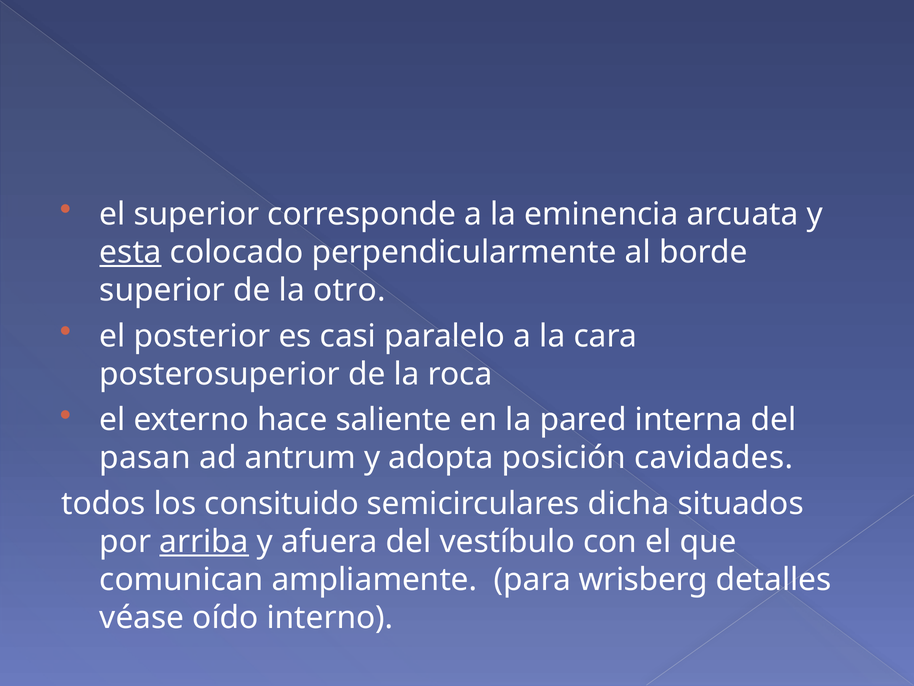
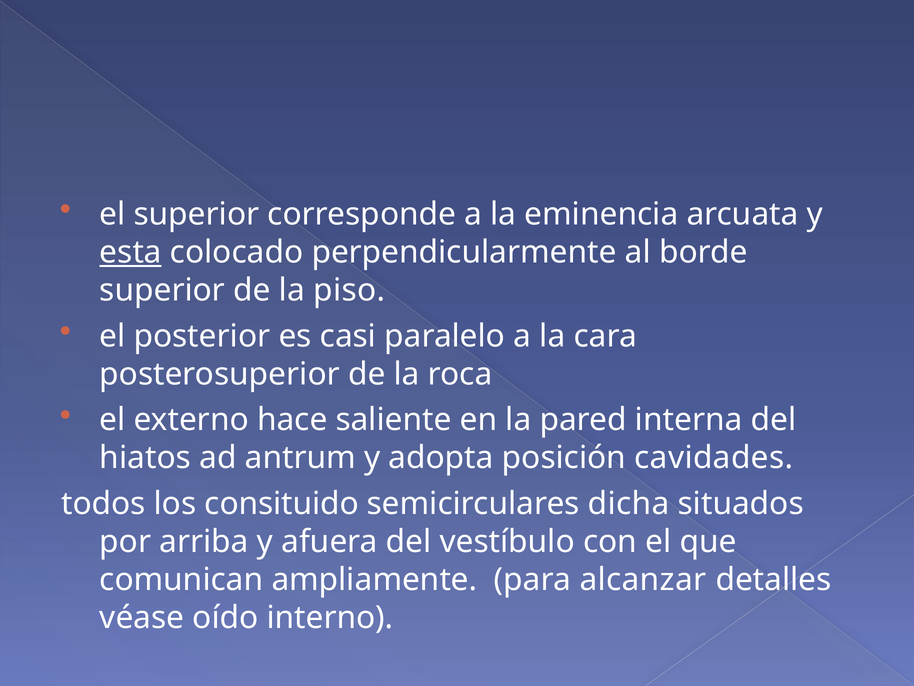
otro: otro -> piso (349, 290)
pasan: pasan -> hiatos (145, 458)
arriba underline: present -> none (204, 541)
wrisberg: wrisberg -> alcanzar (643, 579)
